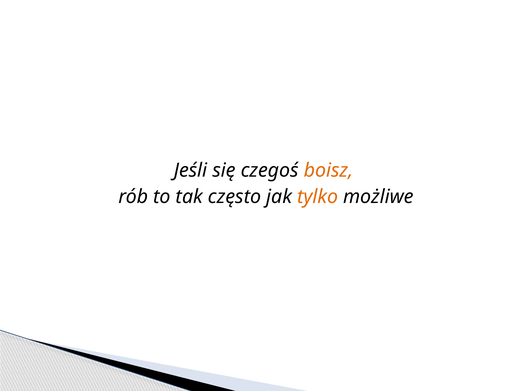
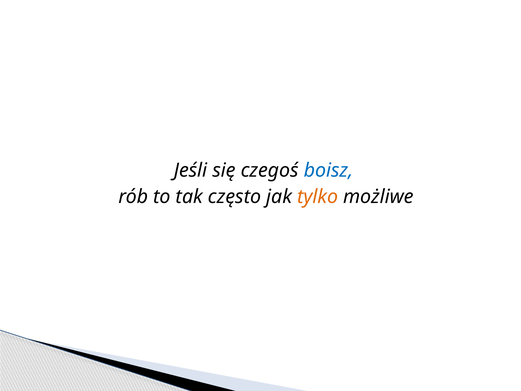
boisz colour: orange -> blue (329, 170)
